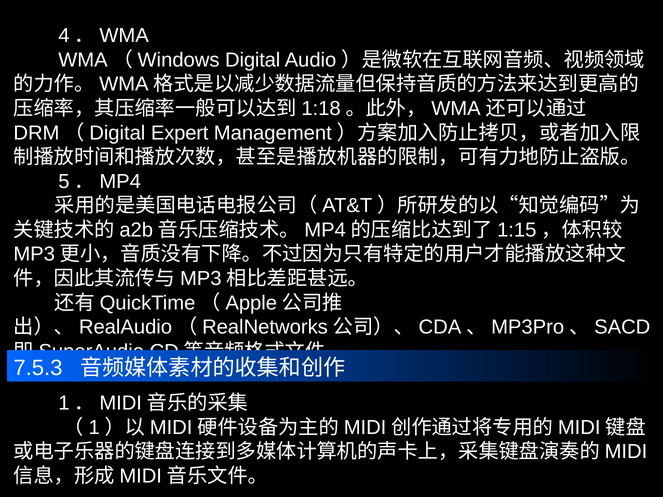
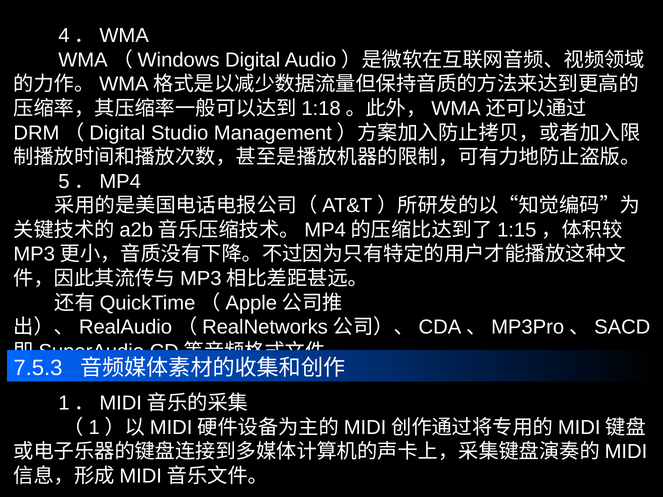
Expert: Expert -> Studio (180, 133)
